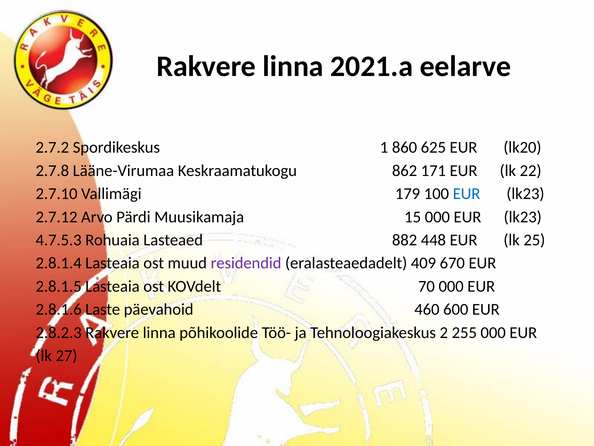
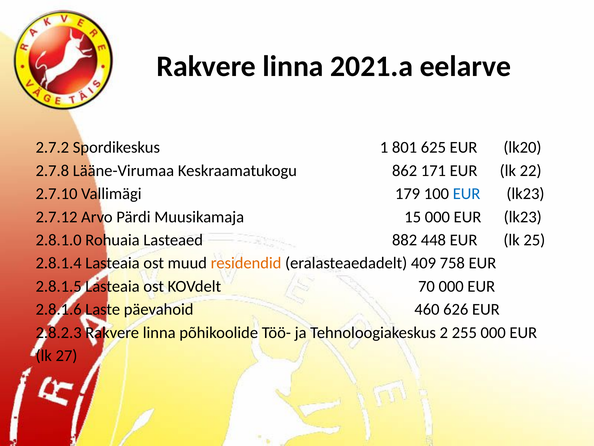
860: 860 -> 801 (405, 147)
4.7.5.3: 4.7.5.3 -> 2.8.1.0 (59, 240)
residendid colour: purple -> orange (246, 263)
670: 670 -> 758 (452, 263)
600: 600 -> 626 (456, 309)
